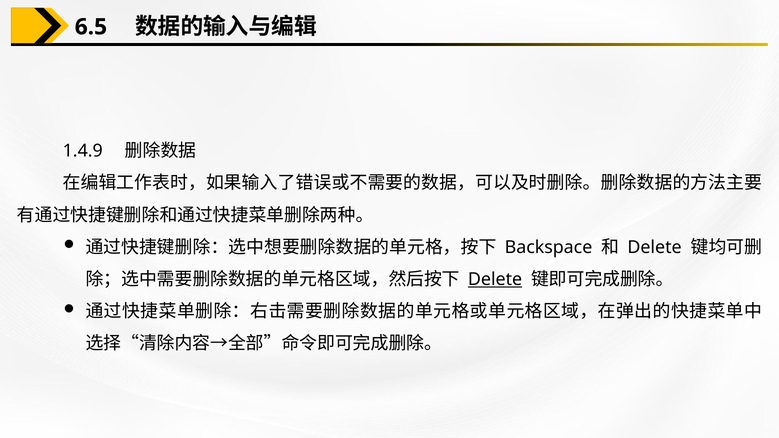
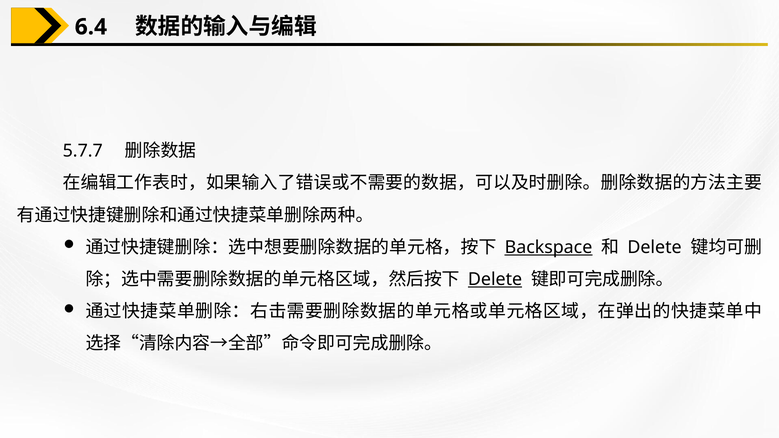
6.5: 6.5 -> 6.4 (91, 27)
1.4.9: 1.4.9 -> 5.7.7 (83, 151)
Backspace underline: none -> present (549, 247)
